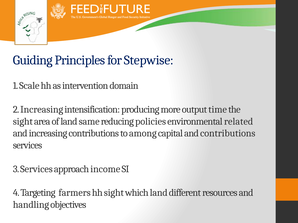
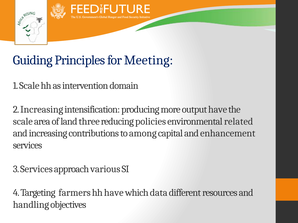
Stepwise: Stepwise -> Meeting (149, 60)
output time: time -> have (218, 110)
sight: sight -> scale (23, 122)
same: same -> three (89, 122)
and contributions: contributions -> enhancement (228, 134)
income: income -> various (105, 169)
hh sight: sight -> have (114, 193)
which land: land -> data (159, 193)
